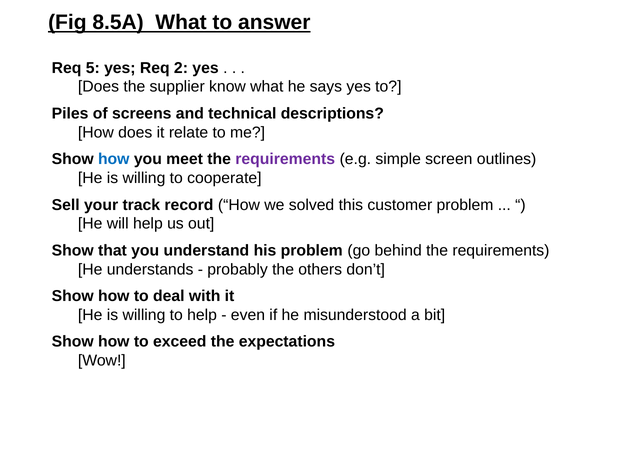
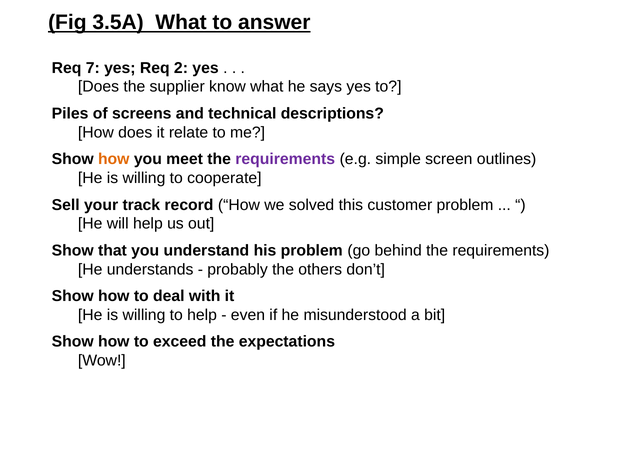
8.5A: 8.5A -> 3.5A (118, 23)
5: 5 -> 7 (93, 68)
how colour: blue -> orange (114, 159)
